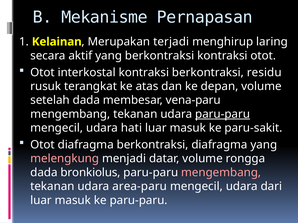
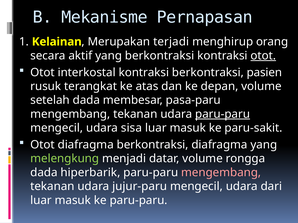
laring: laring -> orang (272, 42)
otot underline: none -> present (263, 56)
residu: residu -> pasien (264, 73)
vena-paru: vena-paru -> pasa-paru (193, 100)
hati: hati -> sisa (131, 128)
melengkung colour: pink -> light green (65, 159)
bronkiolus: bronkiolus -> hiperbarik (90, 173)
area-paru: area-paru -> jujur-paru (140, 187)
